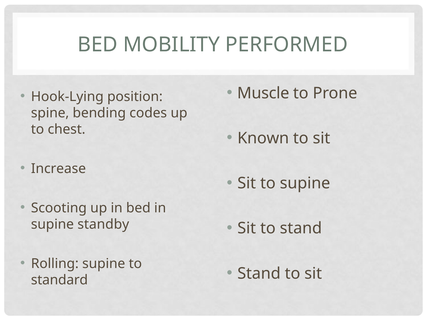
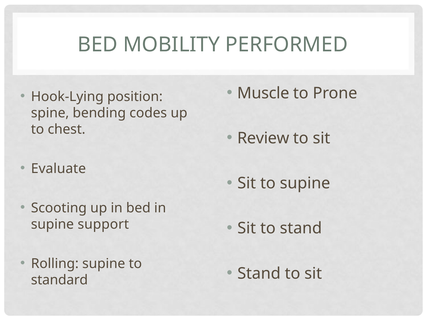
Known: Known -> Review (263, 138)
Increase: Increase -> Evaluate (58, 169)
standby: standby -> support (103, 224)
